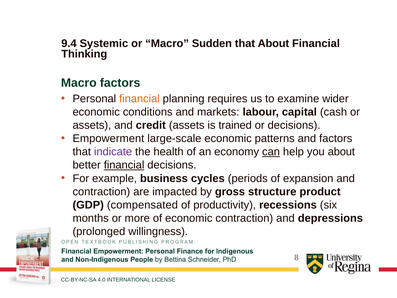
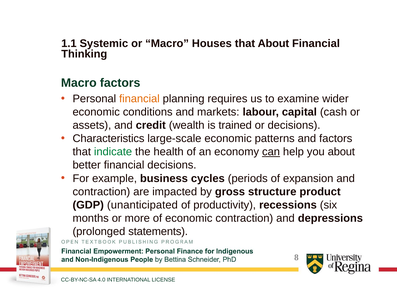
9.4: 9.4 -> 1.1 (69, 43)
Sudden: Sudden -> Houses (212, 43)
credit assets: assets -> wealth (187, 125)
Empowerment: Empowerment -> Characteristics (108, 138)
indicate colour: purple -> green (113, 152)
financial underline: present -> none (124, 165)
compensated: compensated -> unanticipated (142, 205)
willingness: willingness -> statements (158, 231)
